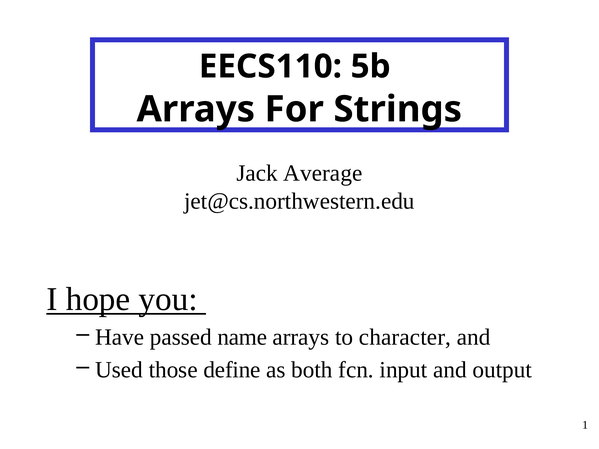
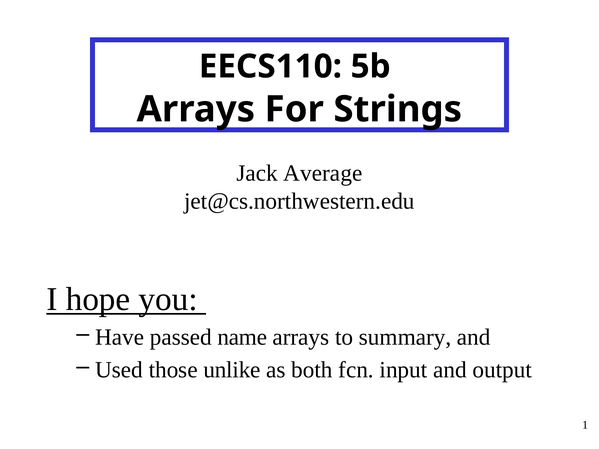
character: character -> summary (405, 337)
define: define -> unlike (232, 370)
